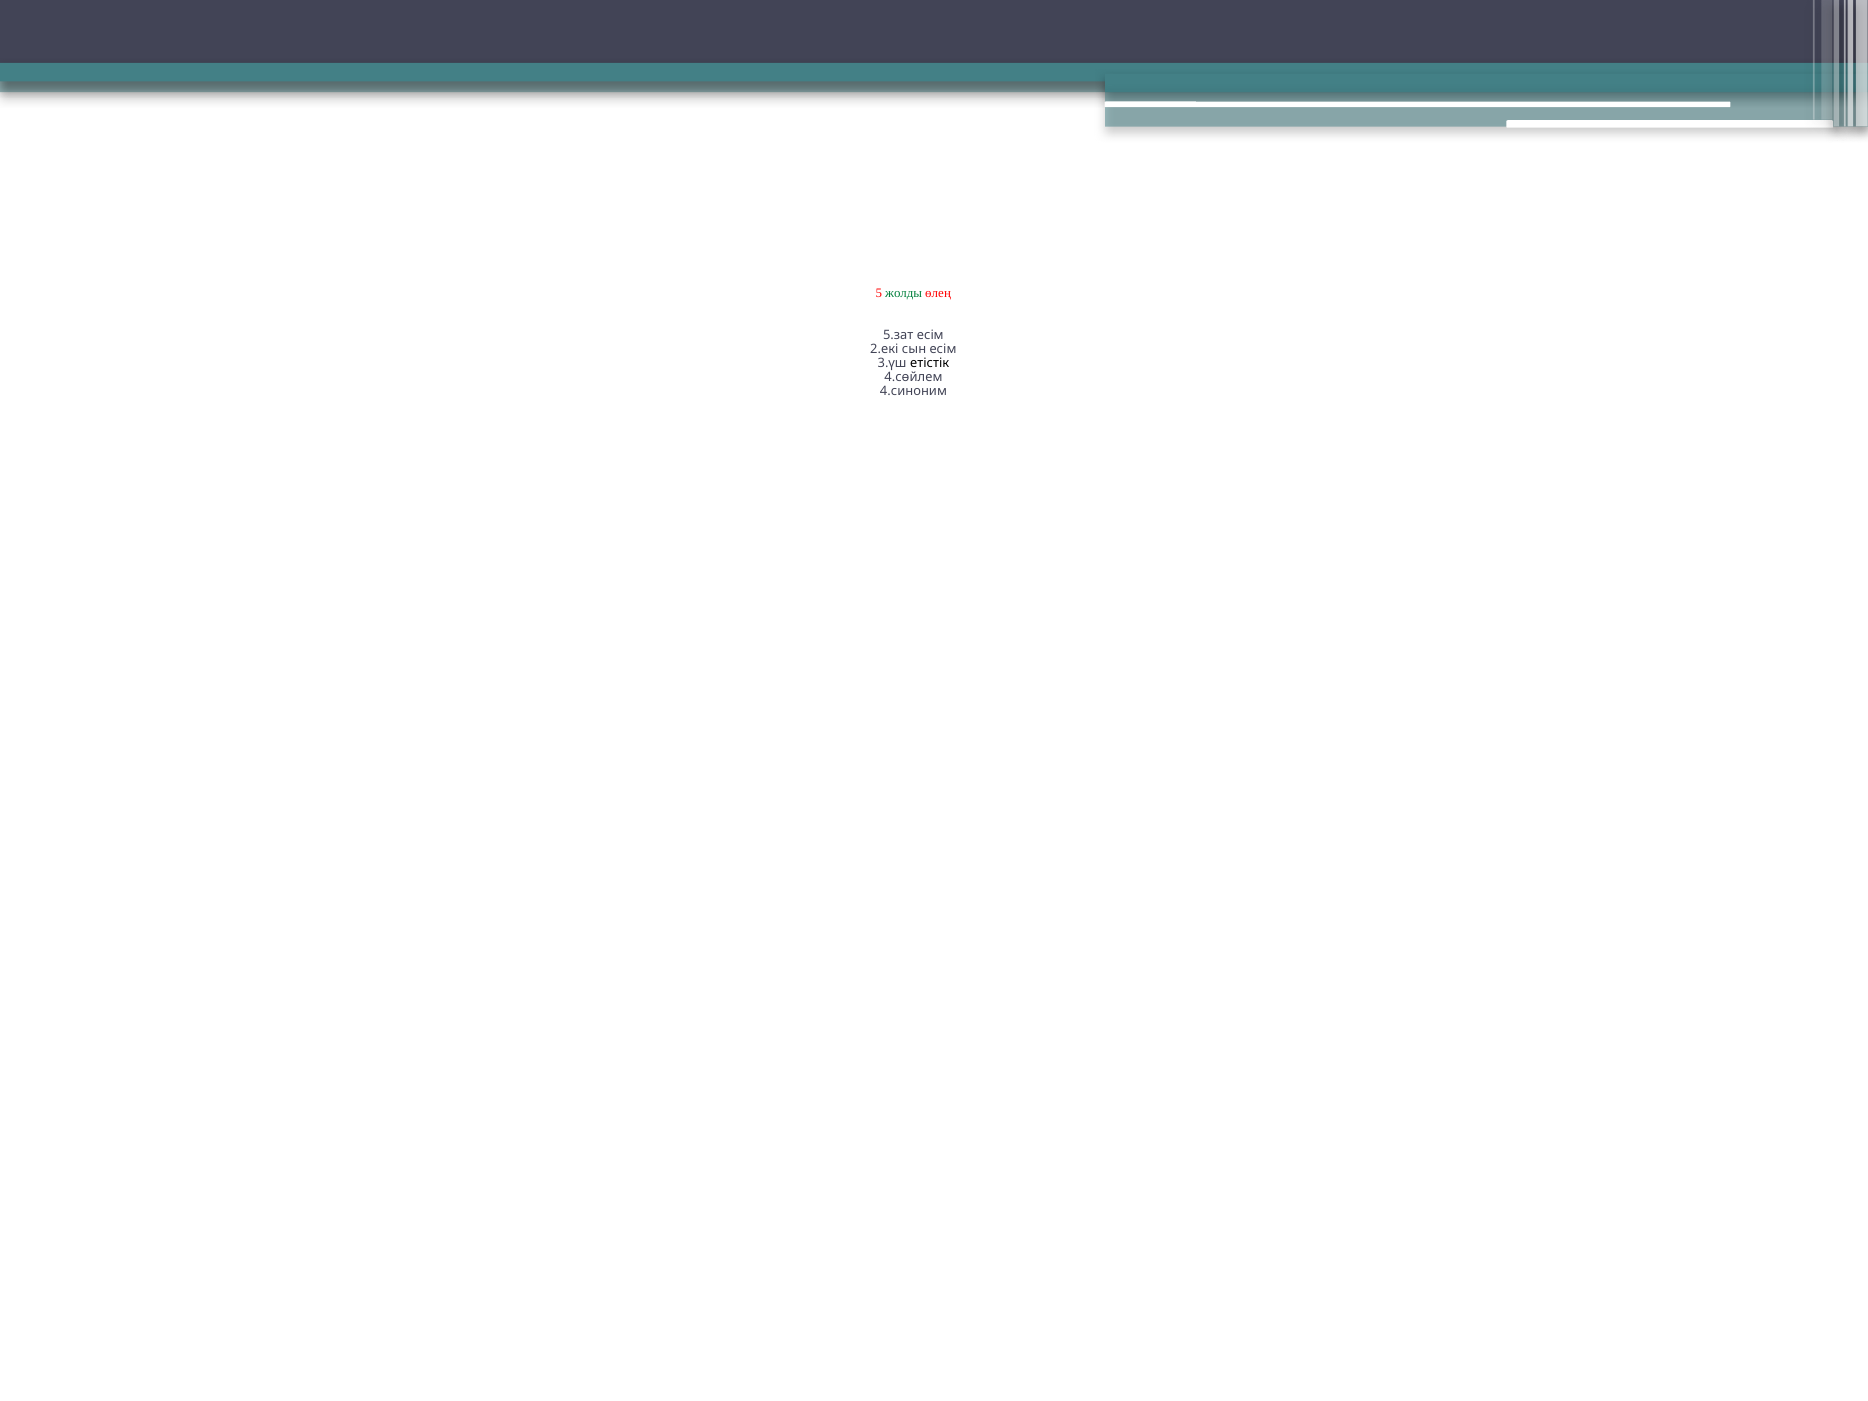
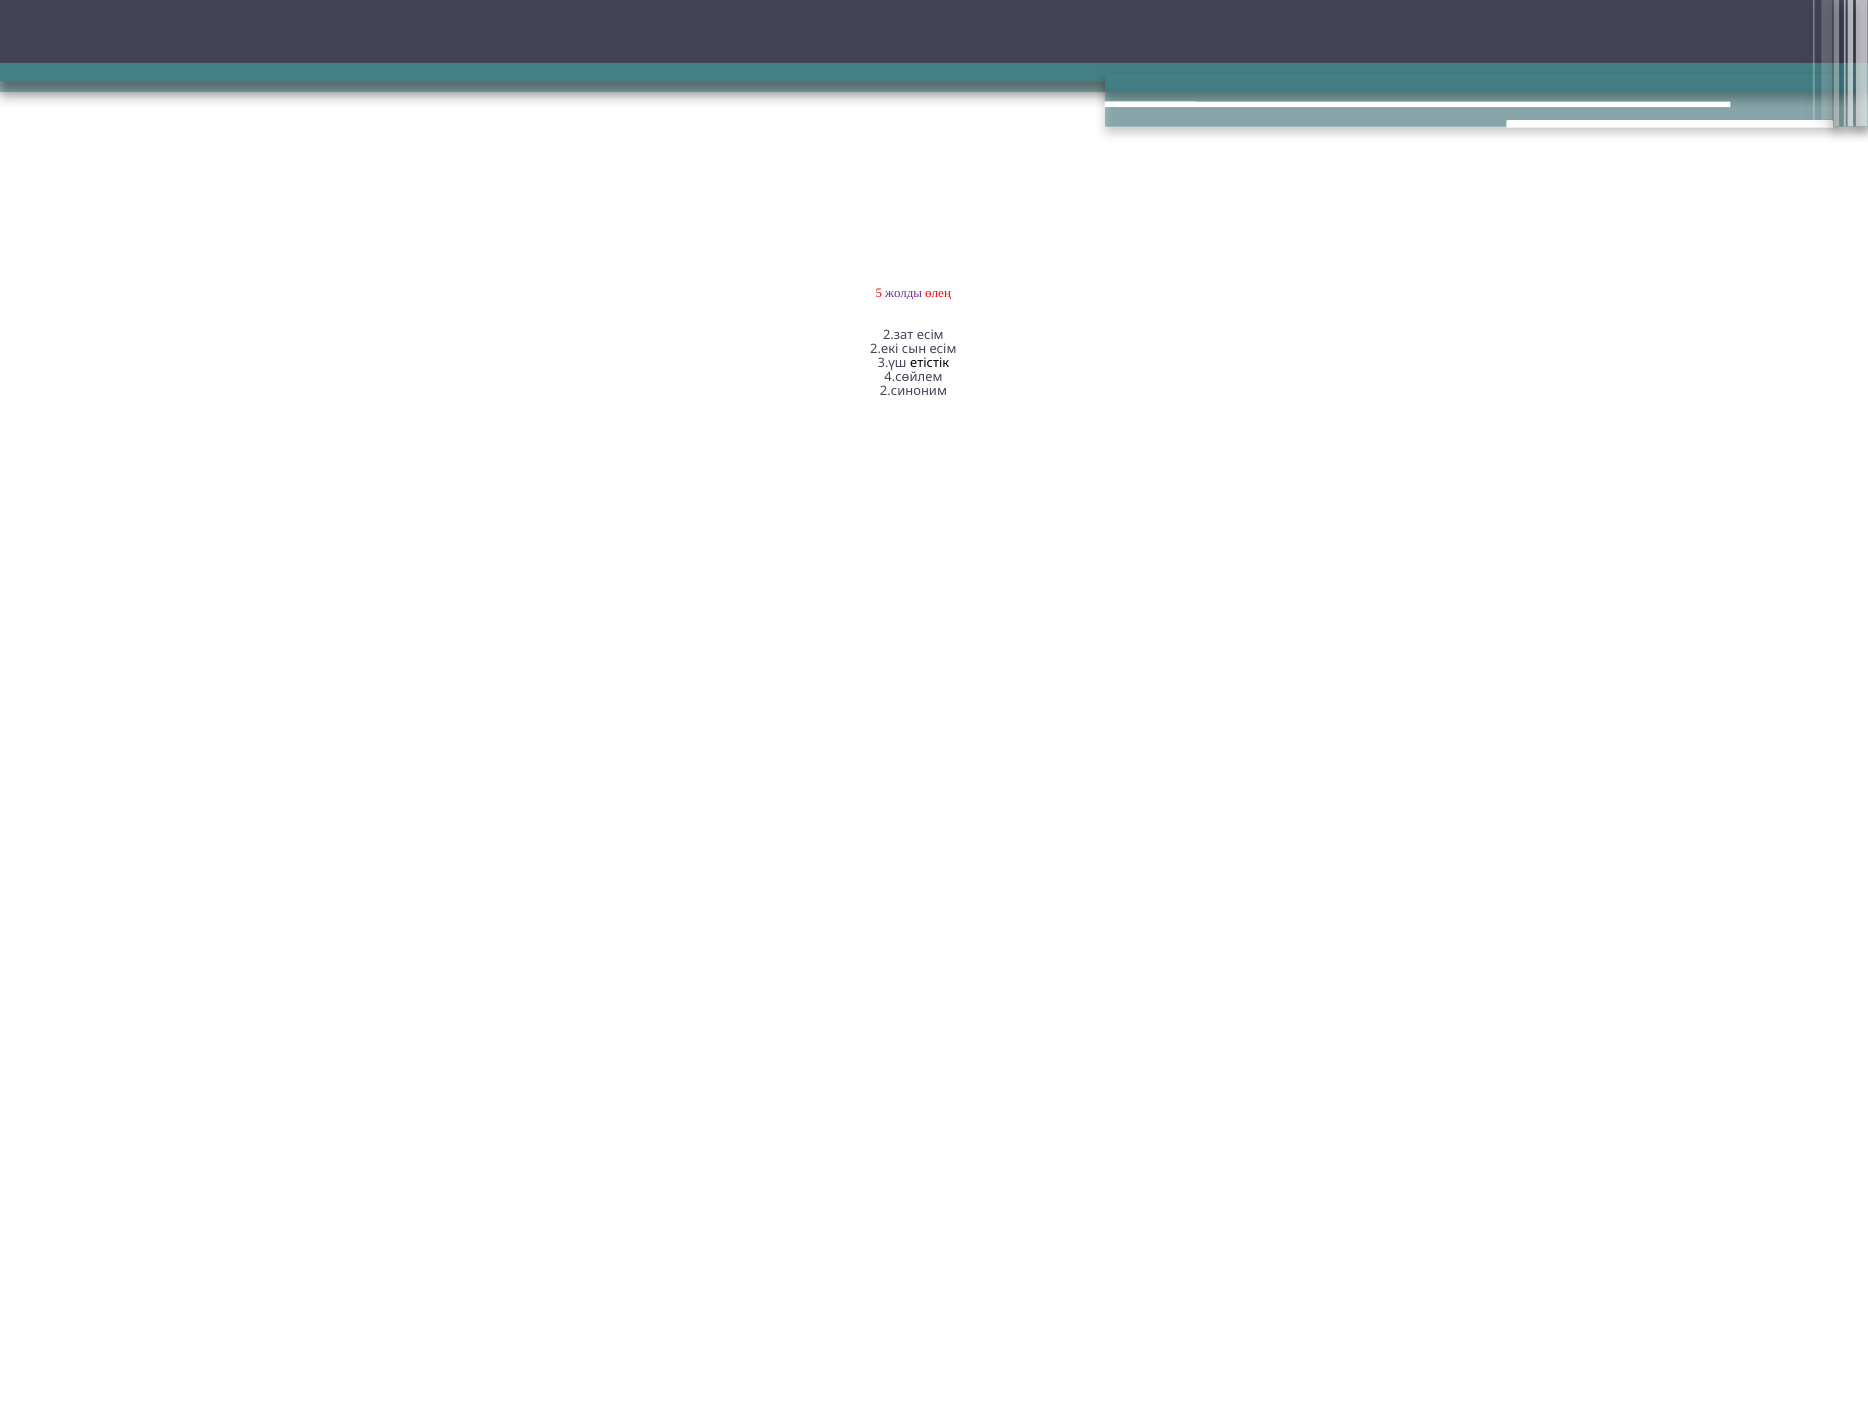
жолды colour: green -> purple (904, 293)
5.зат: 5.зат -> 2.зат (898, 335)
4.синоним: 4.синоним -> 2.синоним (913, 391)
